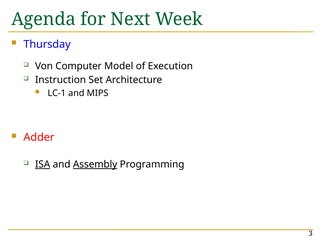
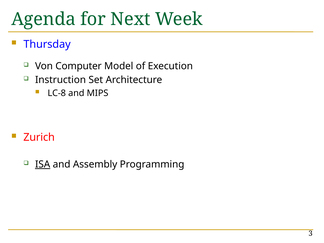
LC-1: LC-1 -> LC-8 (57, 93)
Adder: Adder -> Zurich (39, 137)
Assembly underline: present -> none (95, 164)
